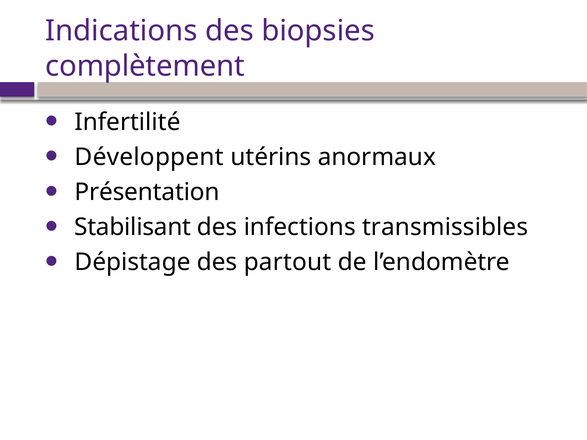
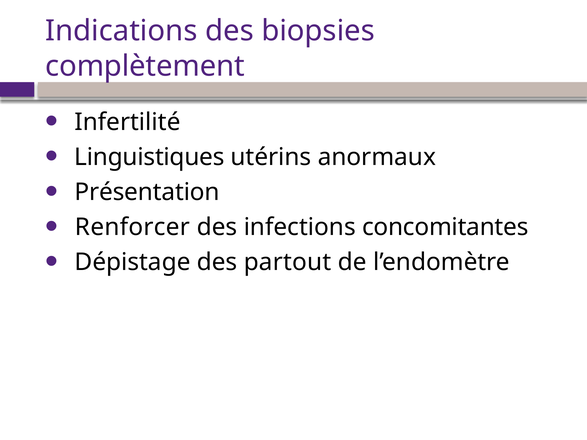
Développent: Développent -> Linguistiques (149, 157)
Stabilisant: Stabilisant -> Renforcer (132, 227)
transmissibles: transmissibles -> concomitantes (445, 227)
